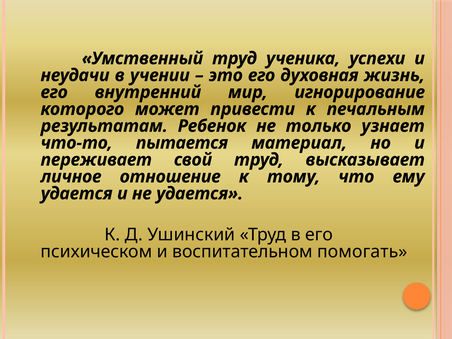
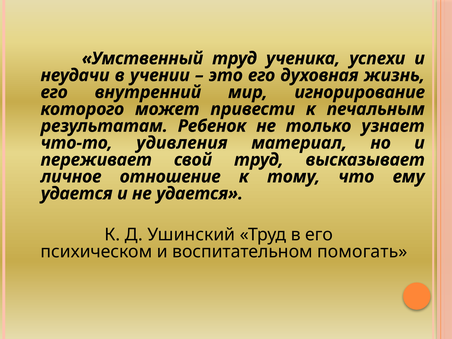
пытается: пытается -> удивления (182, 143)
